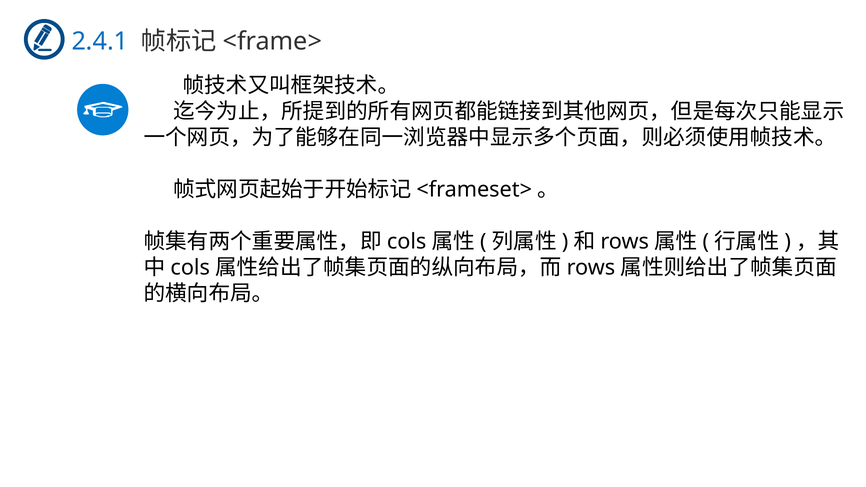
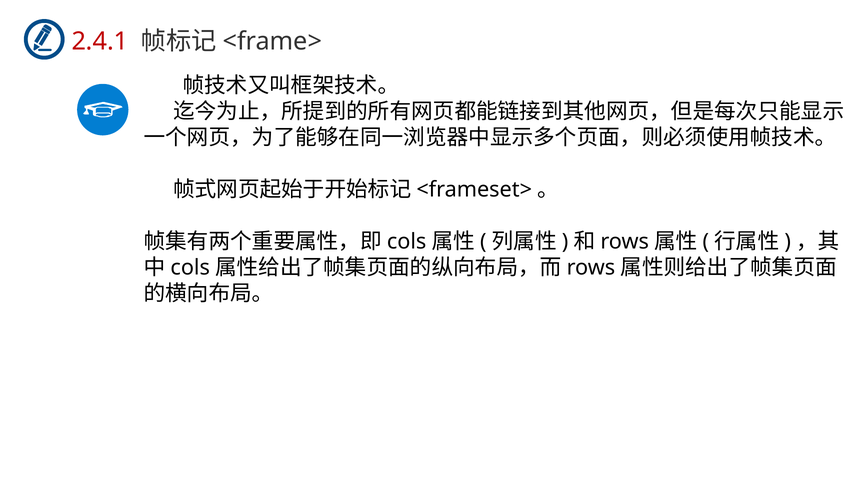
2.4.1 colour: blue -> red (100, 41)
